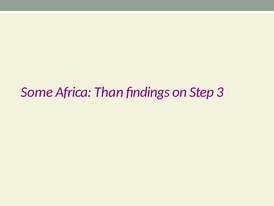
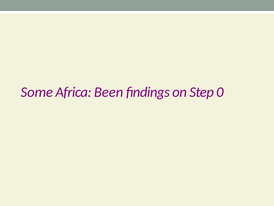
Than: Than -> Been (109, 92)
3: 3 -> 0 (220, 92)
